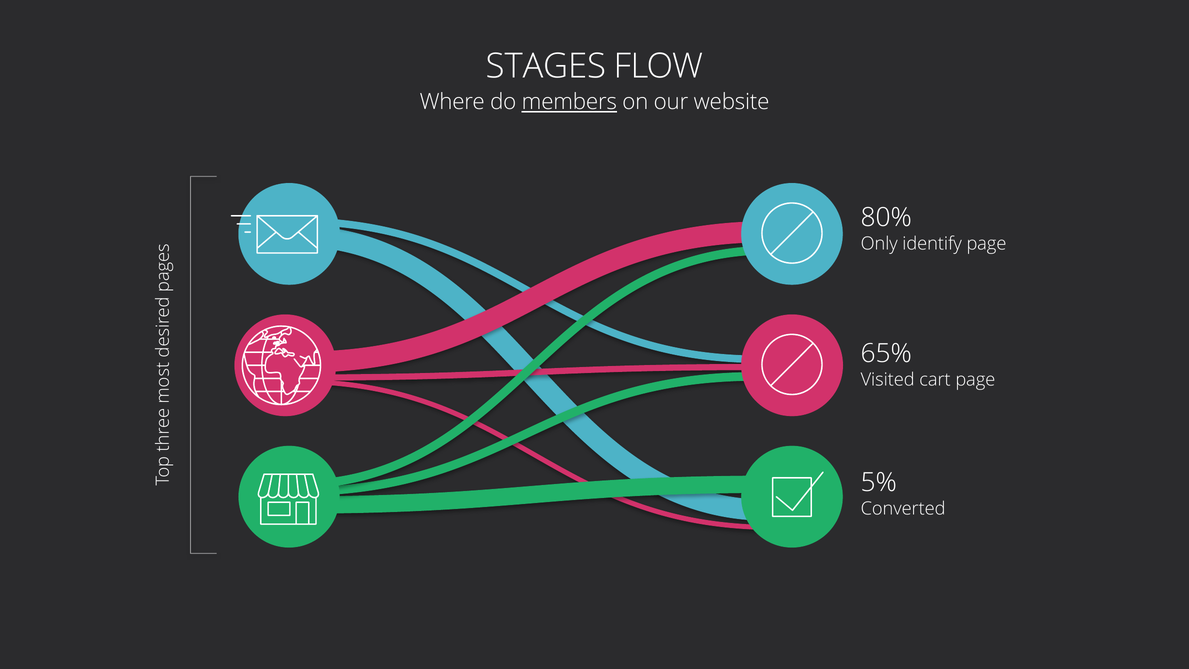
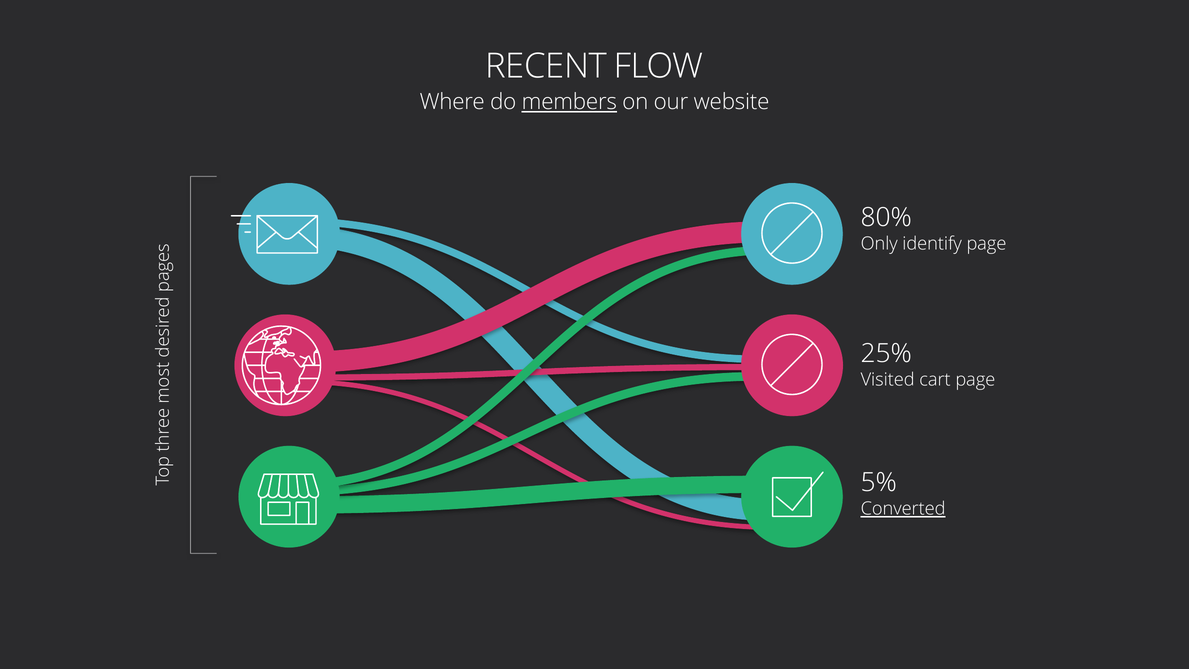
STAGES: STAGES -> RECENT (546, 66)
65%: 65% -> 25% (886, 353)
Converted underline: none -> present (903, 509)
